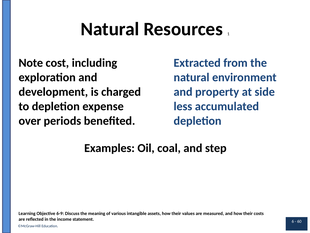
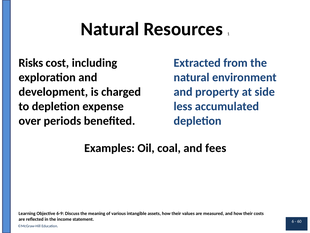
Note: Note -> Risks (31, 63)
step: step -> fees (216, 148)
